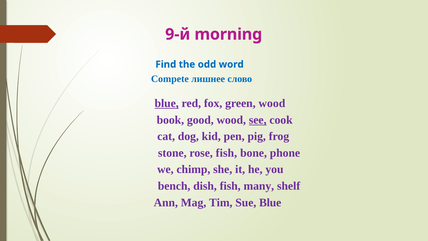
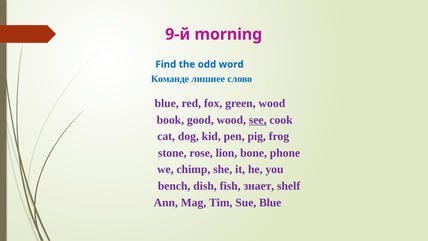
Compete: Compete -> Команде (170, 79)
blue underline: present -> none (167, 103)
rose fish: fish -> lion (226, 153)
many: many -> знает (259, 186)
